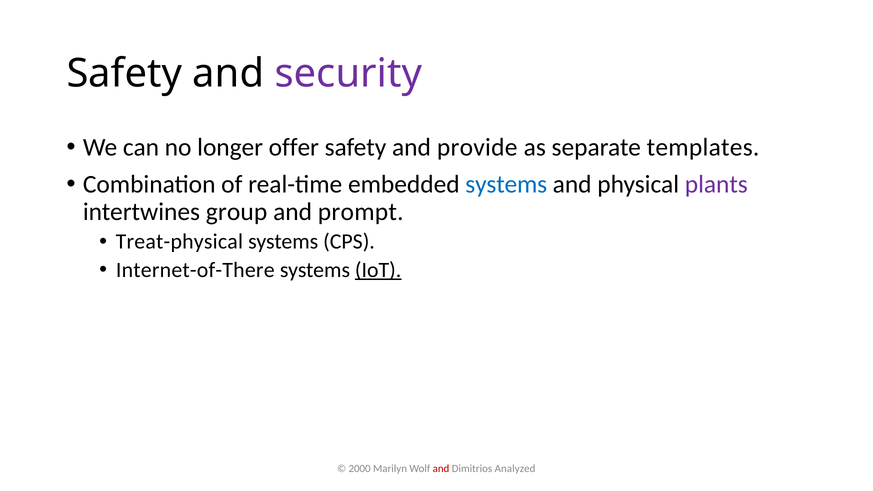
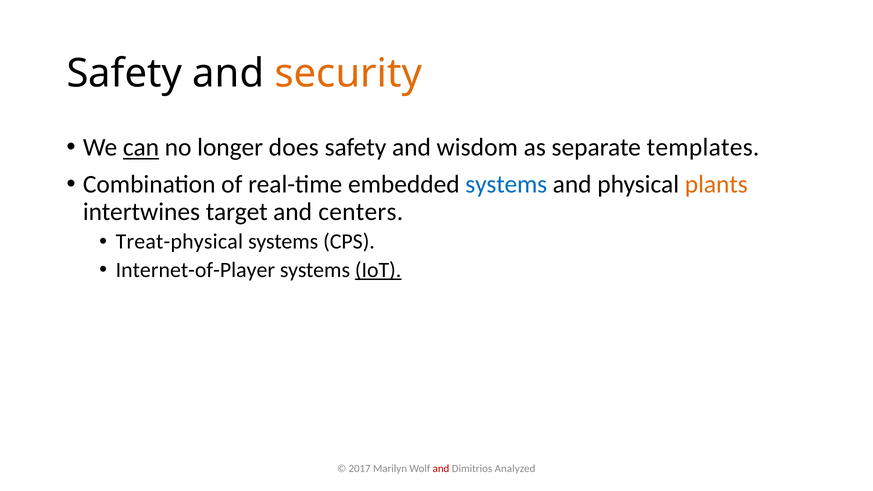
security colour: purple -> orange (348, 73)
can underline: none -> present (141, 148)
offer: offer -> does (294, 148)
provide: provide -> wisdom (477, 148)
plants colour: purple -> orange (716, 184)
group: group -> target (237, 212)
prompt: prompt -> centers (361, 212)
Internet-of-There: Internet-of-There -> Internet-of-Player (195, 270)
2000: 2000 -> 2017 (360, 469)
